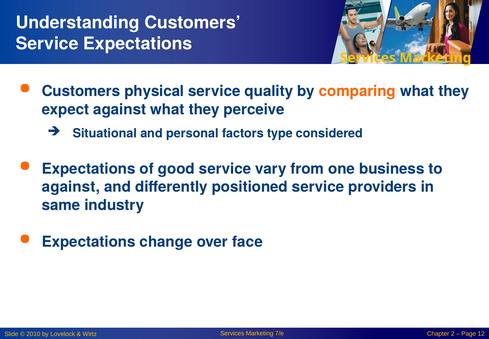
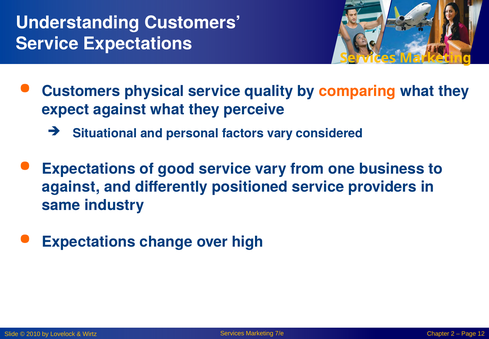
factors type: type -> vary (280, 133)
face: face -> high (248, 242)
